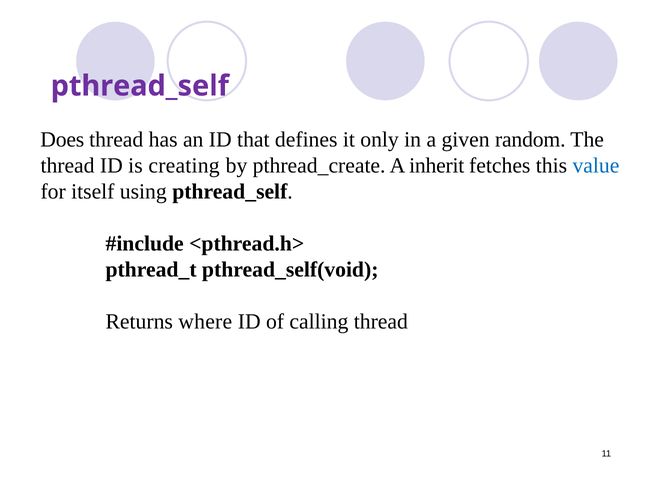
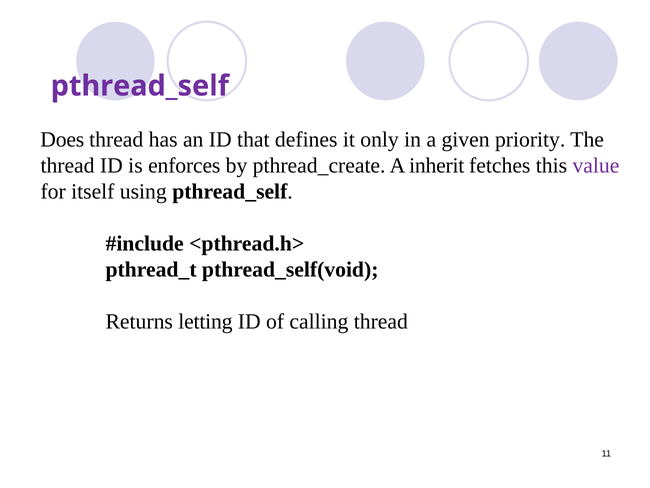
random: random -> priority (530, 139)
creating: creating -> enforces (184, 165)
value colour: blue -> purple (596, 165)
where: where -> letting (205, 321)
